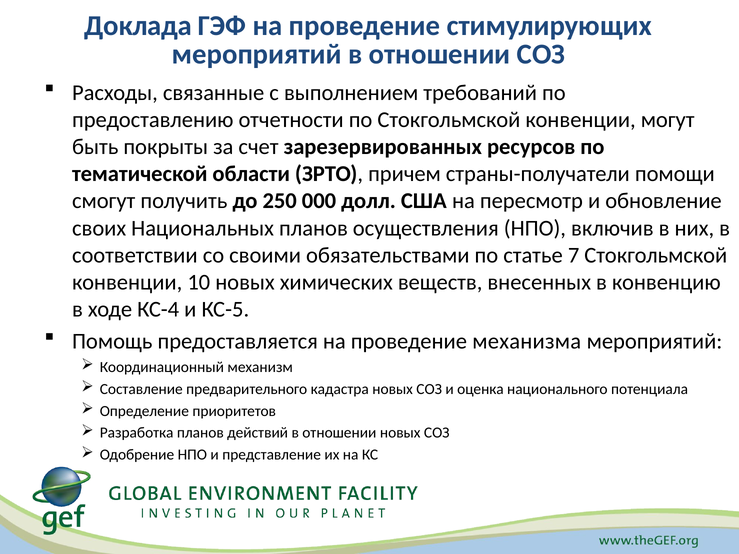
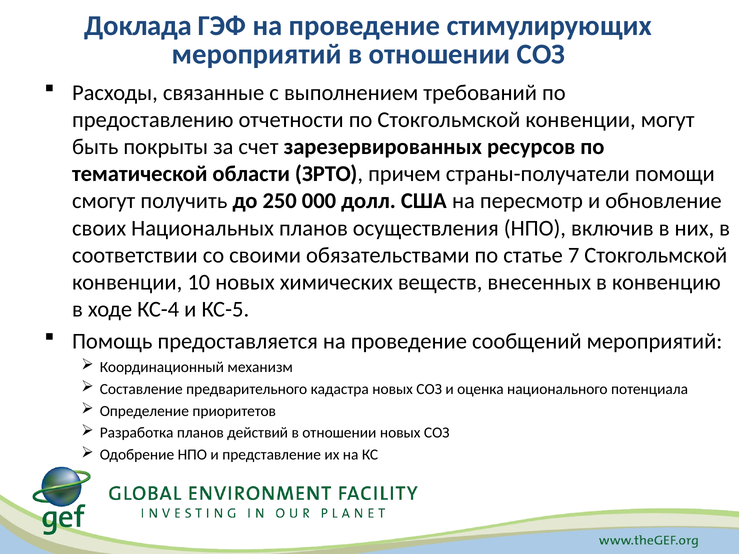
механизма: механизма -> сообщений (527, 341)
